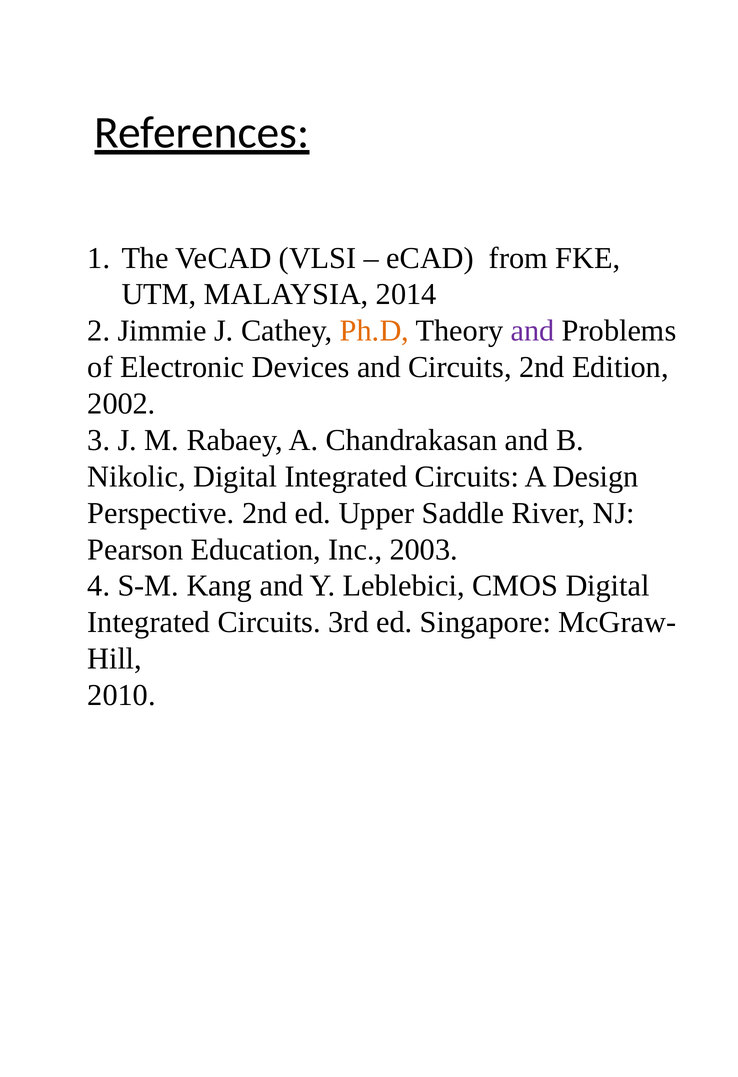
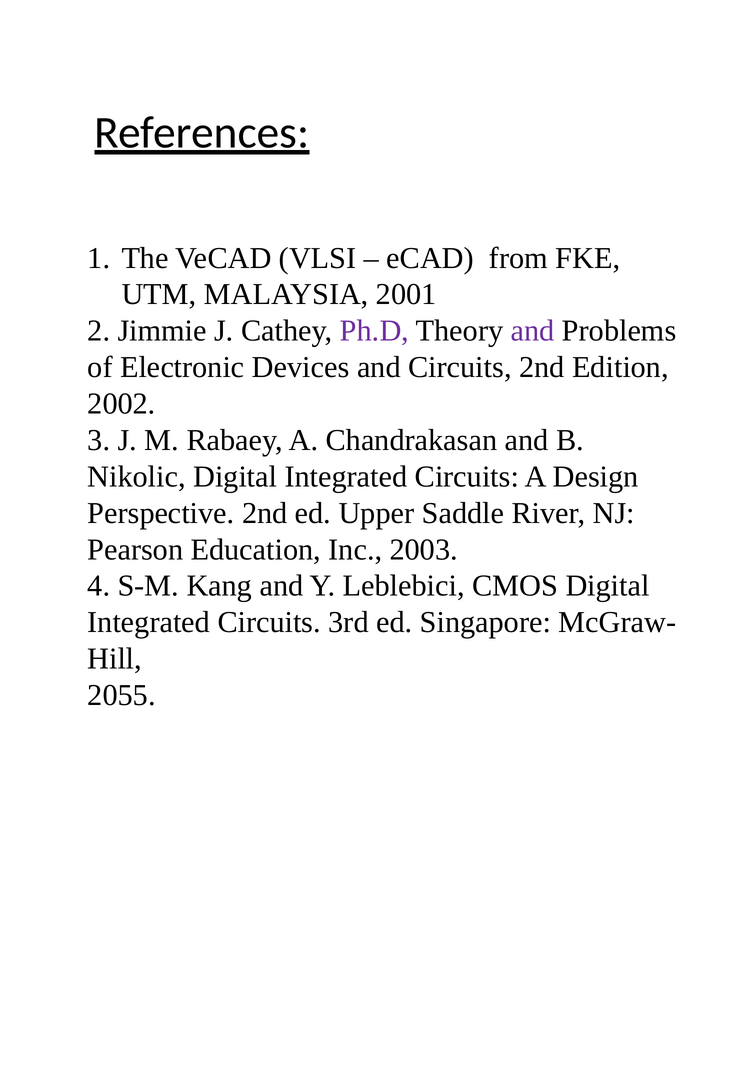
2014: 2014 -> 2001 (406, 294)
Ph.D colour: orange -> purple (374, 331)
2010: 2010 -> 2055 (122, 695)
